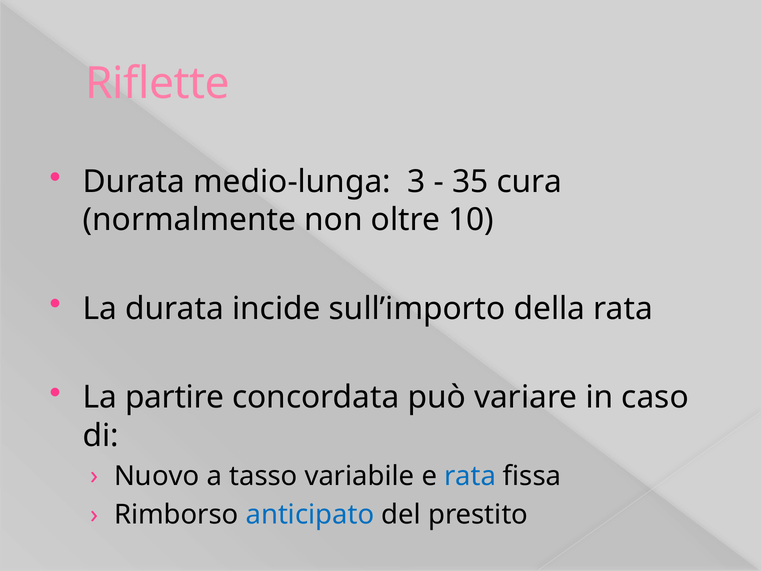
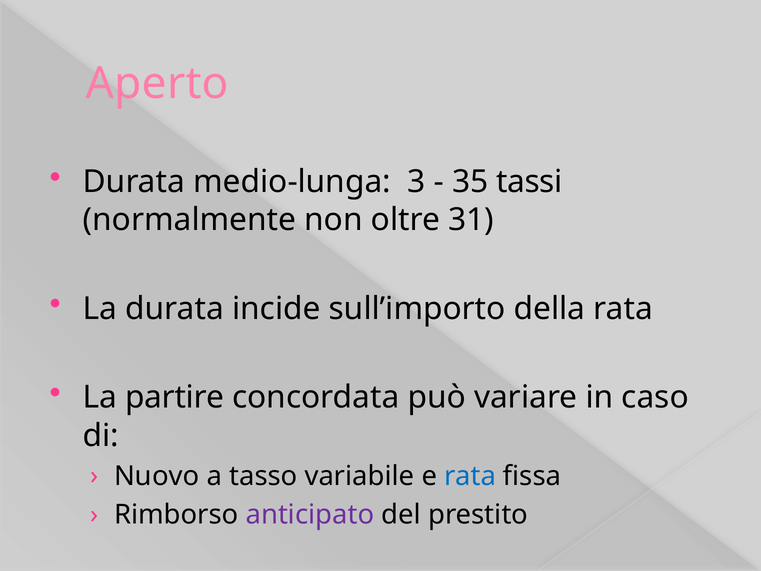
Riflette: Riflette -> Aperto (157, 84)
cura: cura -> tassi (529, 182)
10: 10 -> 31 (471, 220)
anticipato colour: blue -> purple (310, 515)
